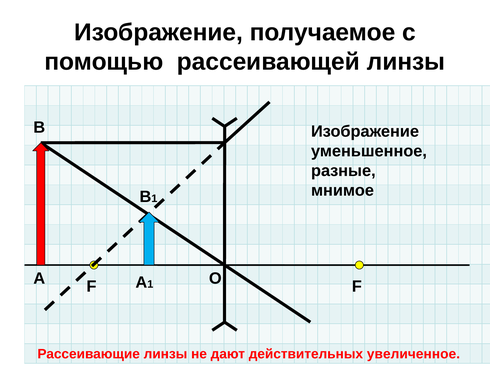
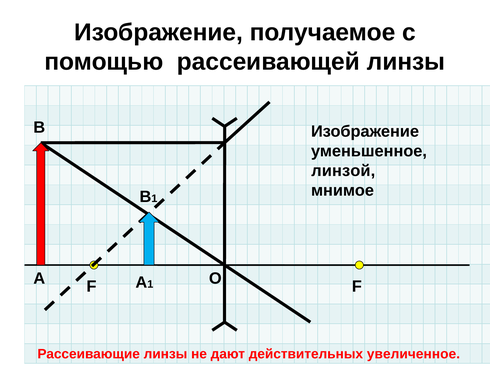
разные: разные -> линзой (343, 171)
